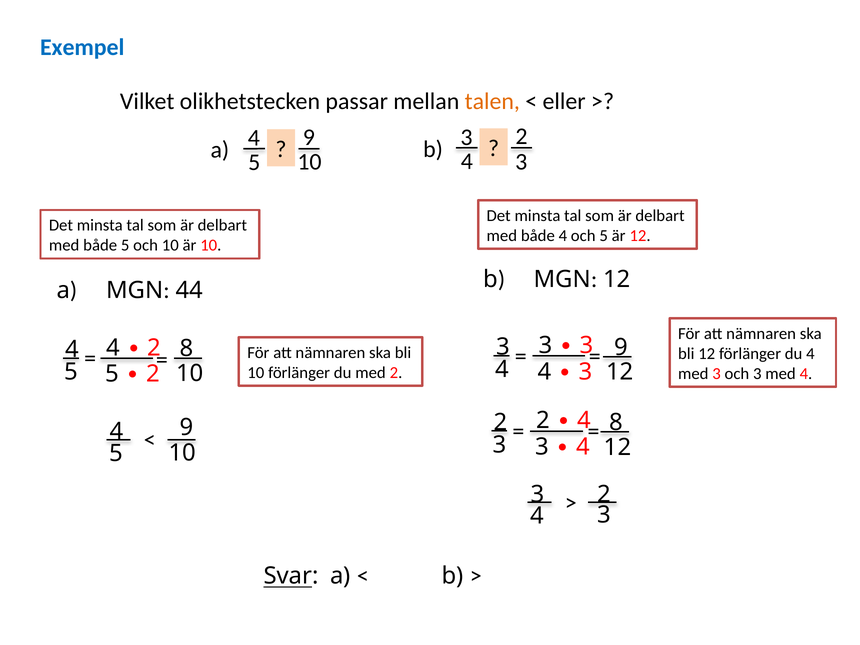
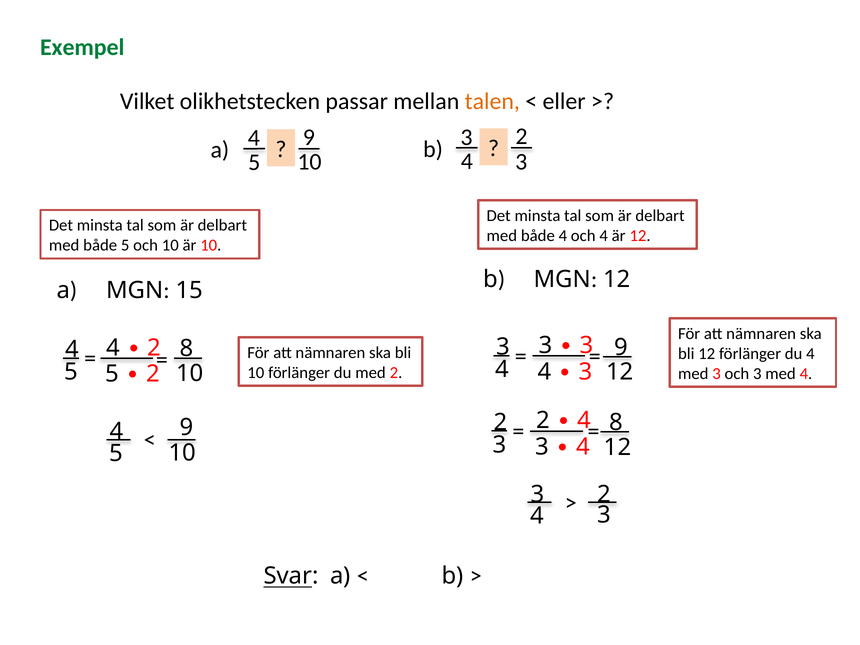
Exempel colour: blue -> green (82, 47)
och 5: 5 -> 4 (604, 236)
44: 44 -> 15 (189, 290)
